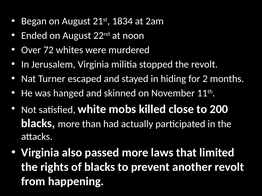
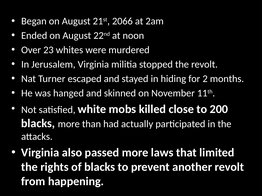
1834: 1834 -> 2066 (122, 21)
72: 72 -> 23 (48, 50)
